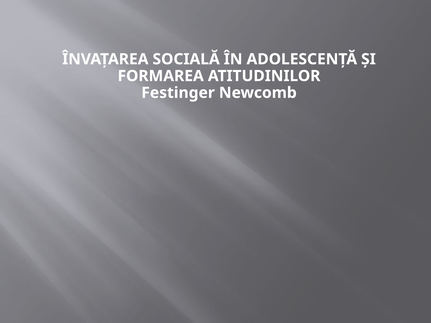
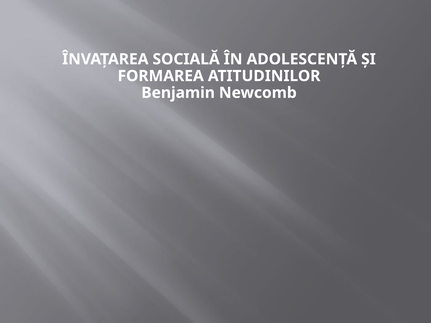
Festinger: Festinger -> Benjamin (178, 93)
